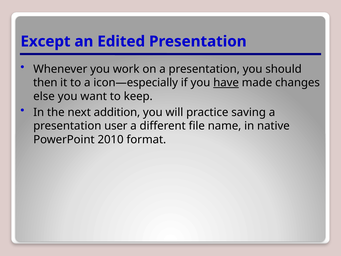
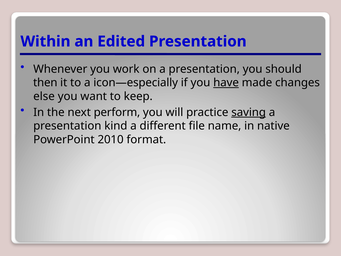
Except: Except -> Within (45, 41)
addition: addition -> perform (117, 112)
saving underline: none -> present (249, 112)
user: user -> kind (116, 126)
